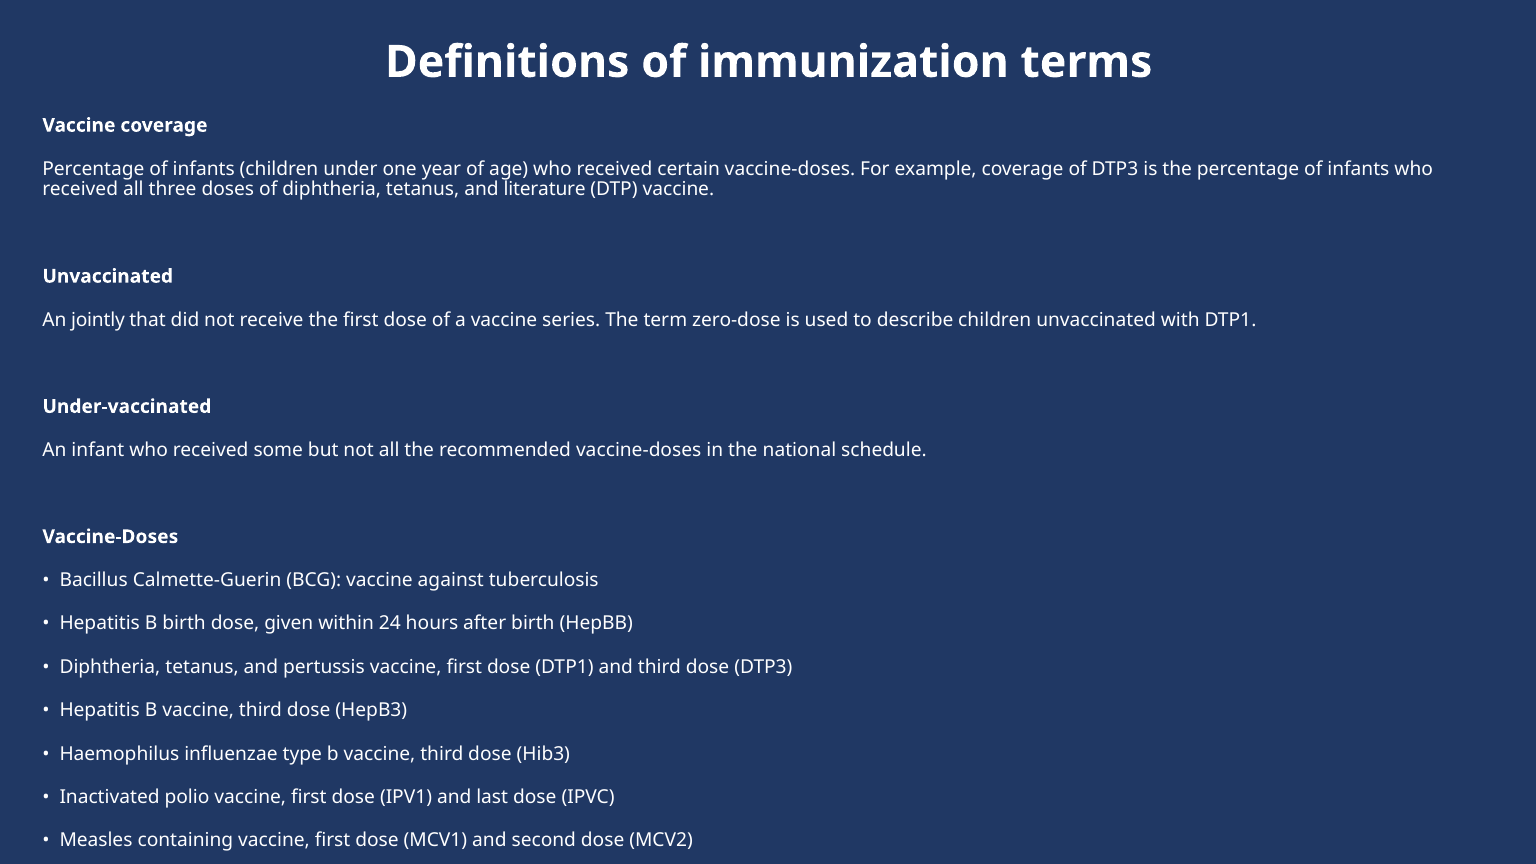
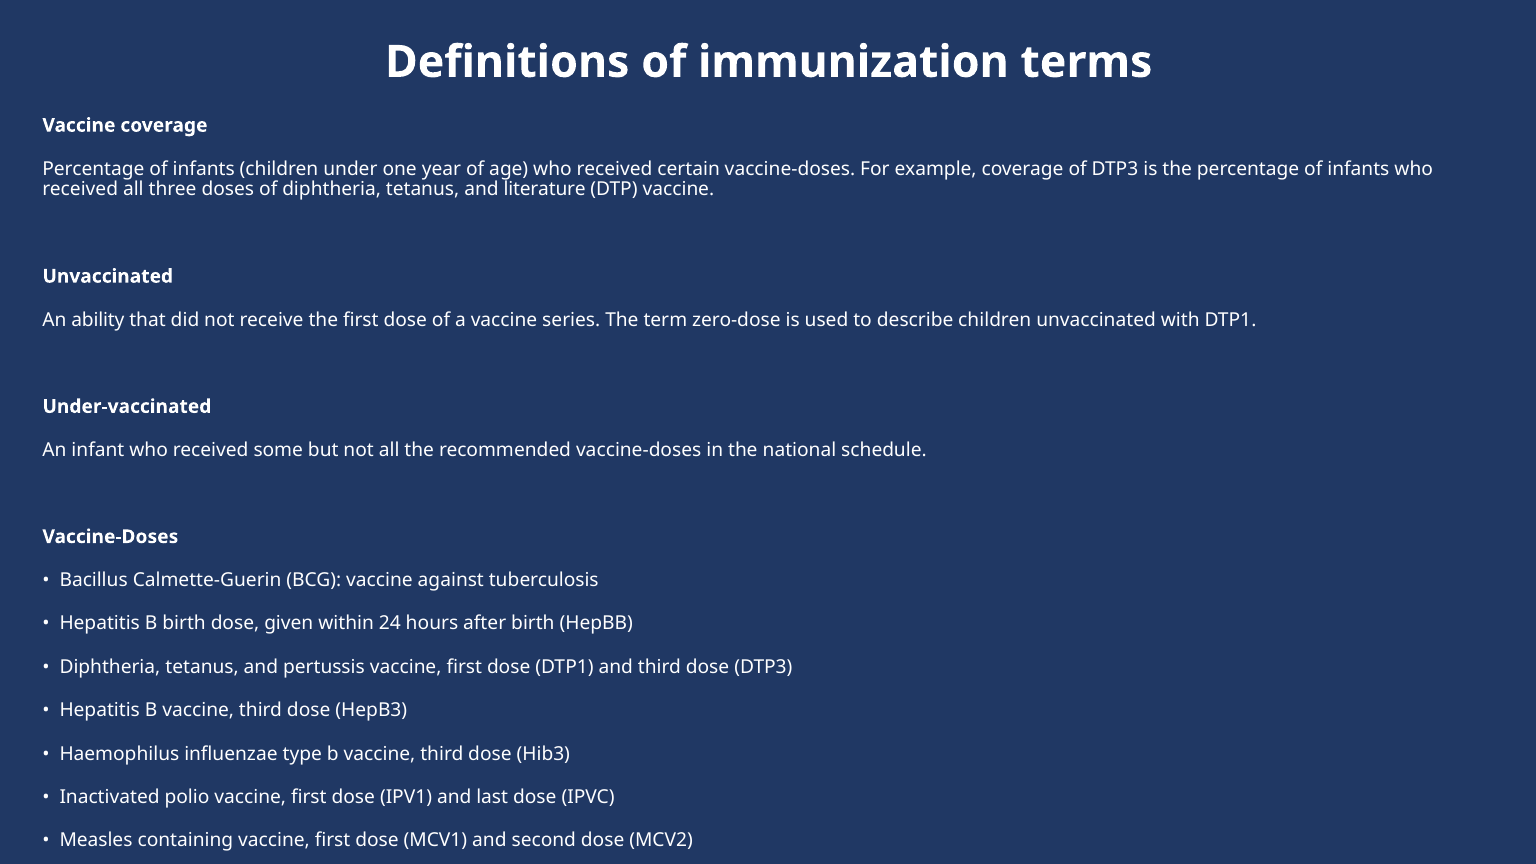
jointly: jointly -> ability (98, 320)
